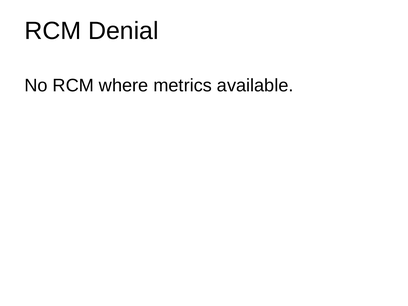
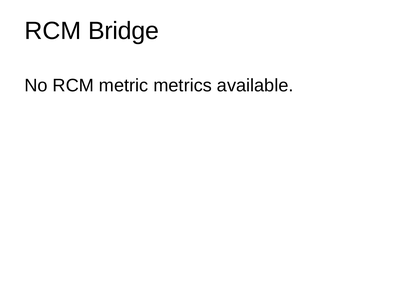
Denial: Denial -> Bridge (123, 31)
where: where -> metric (124, 86)
